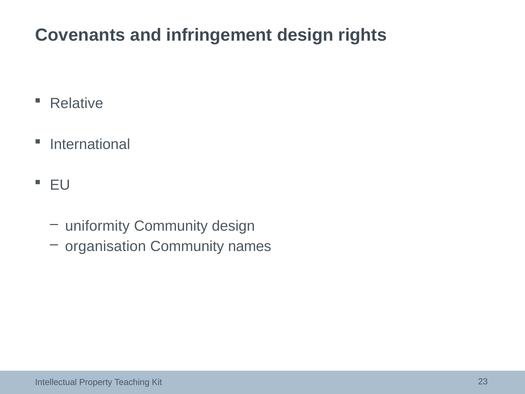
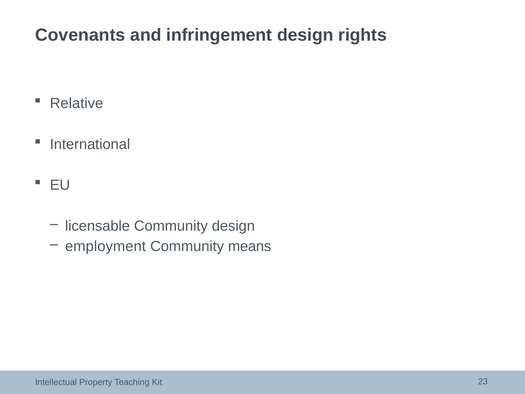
uniformity: uniformity -> licensable (97, 226)
organisation: organisation -> employment (106, 246)
names: names -> means (250, 246)
